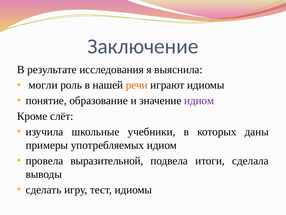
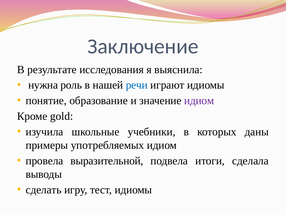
могли: могли -> нужна (43, 85)
речи colour: orange -> blue (137, 85)
слёт: слёт -> gold (62, 116)
